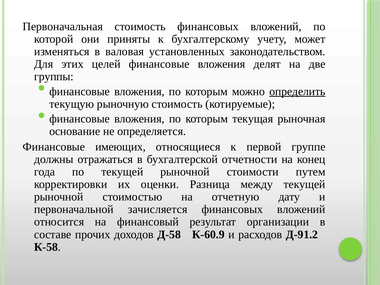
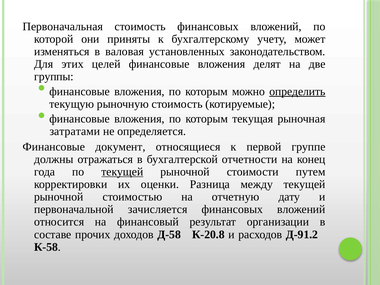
основание: основание -> затратами (75, 131)
имеющих: имеющих -> документ (120, 147)
текущей underline: none -> present (122, 172)
К-60.9: К-60.9 -> К-20.8 (208, 234)
